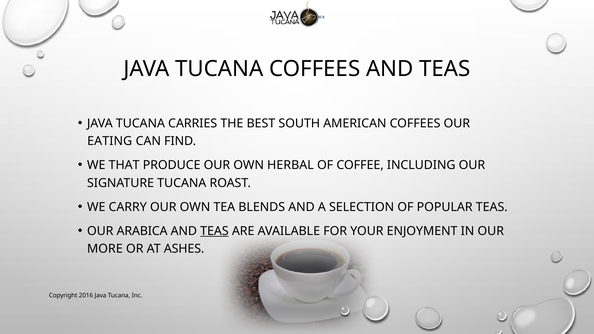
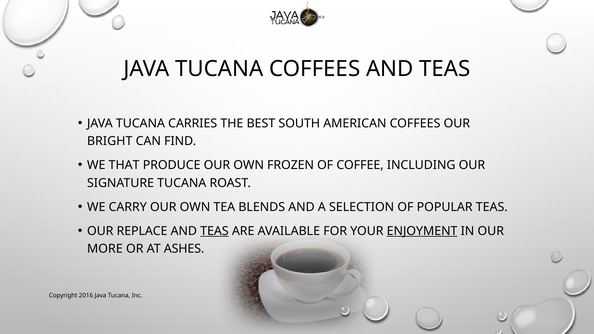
EATING: EATING -> BRIGHT (110, 141)
HERBAL: HERBAL -> FROZEN (291, 165)
ARABICA: ARABICA -> REPLACE (142, 231)
ENJOYMENT underline: none -> present (422, 231)
